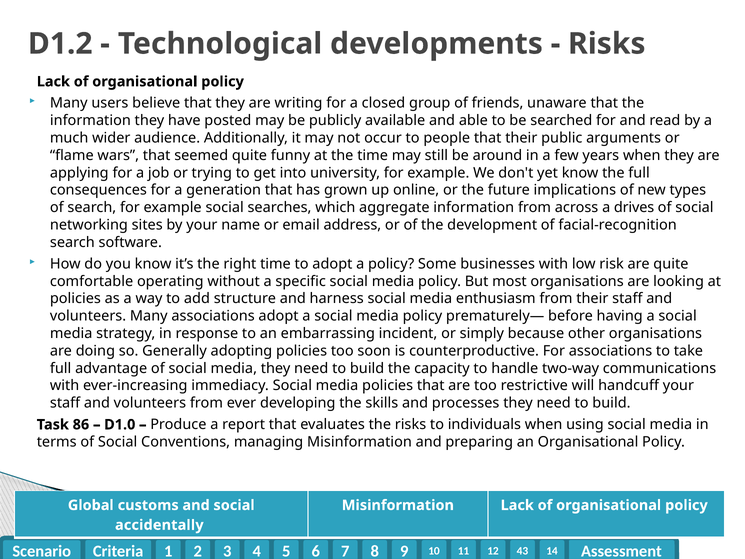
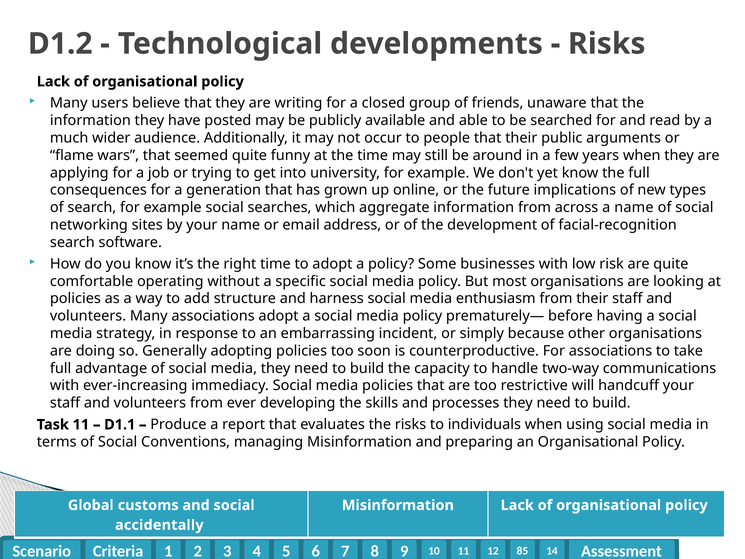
a drives: drives -> name (634, 207)
Task 86: 86 -> 11 (81, 424)
D1.0: D1.0 -> D1.1 (120, 424)
43: 43 -> 85 (522, 551)
